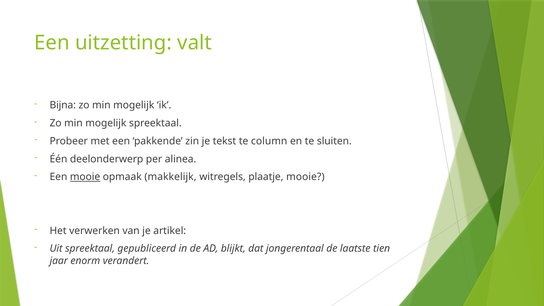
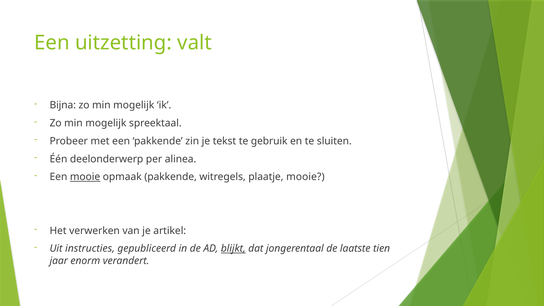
column: column -> gebruik (269, 141)
opmaak makkelijk: makkelijk -> pakkende (171, 177)
Uit spreektaal: spreektaal -> instructies (90, 249)
blijkt underline: none -> present (233, 249)
